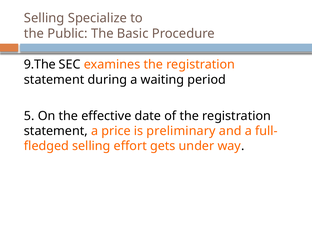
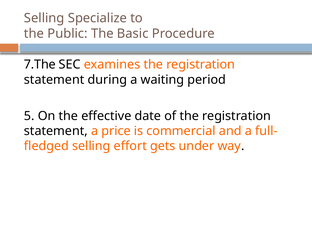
9.The: 9.The -> 7.The (40, 65)
preliminary: preliminary -> commercial (181, 131)
